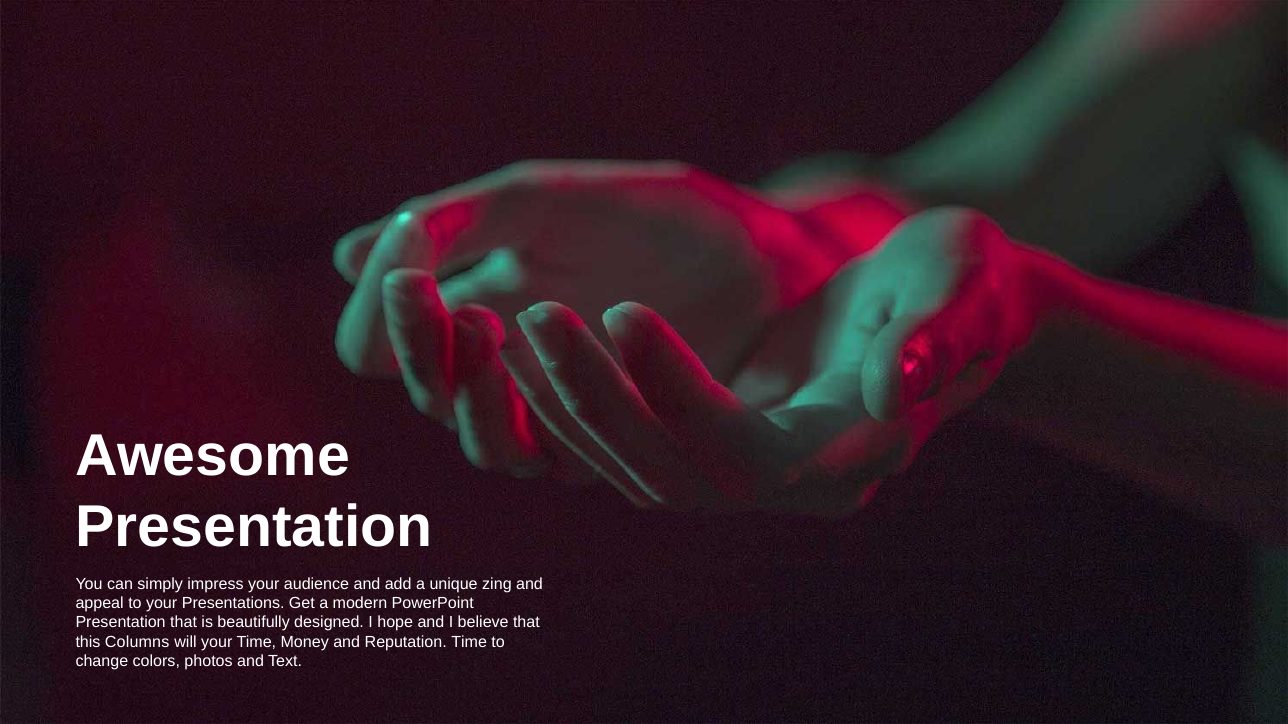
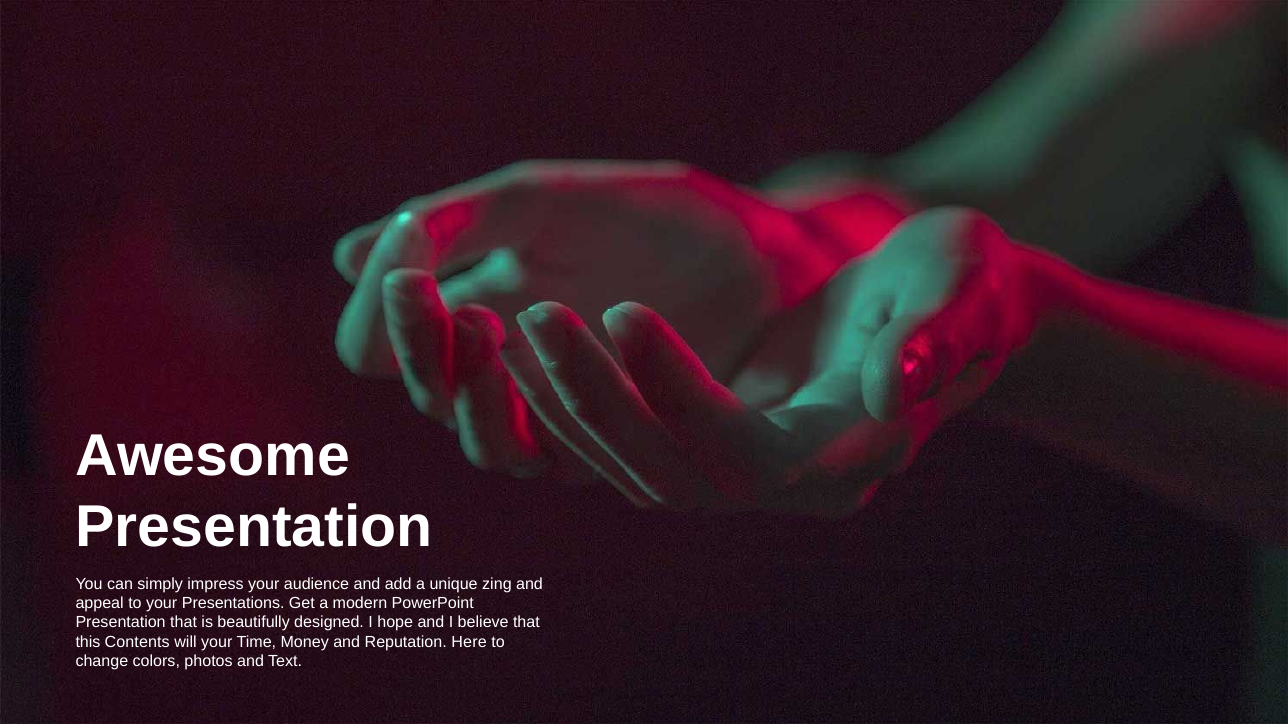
Columns: Columns -> Contents (137, 642)
Reputation Time: Time -> Here (469, 642)
